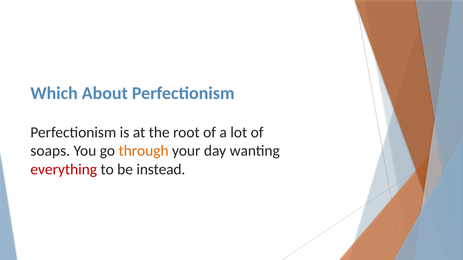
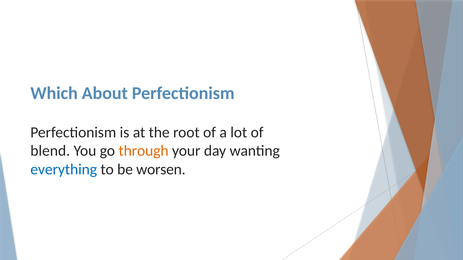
soaps: soaps -> blend (50, 151)
everything colour: red -> blue (64, 170)
instead: instead -> worsen (161, 170)
